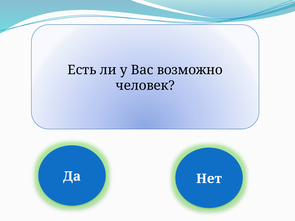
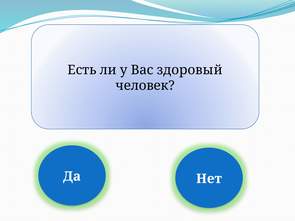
возможно: возможно -> здоровый (190, 70)
